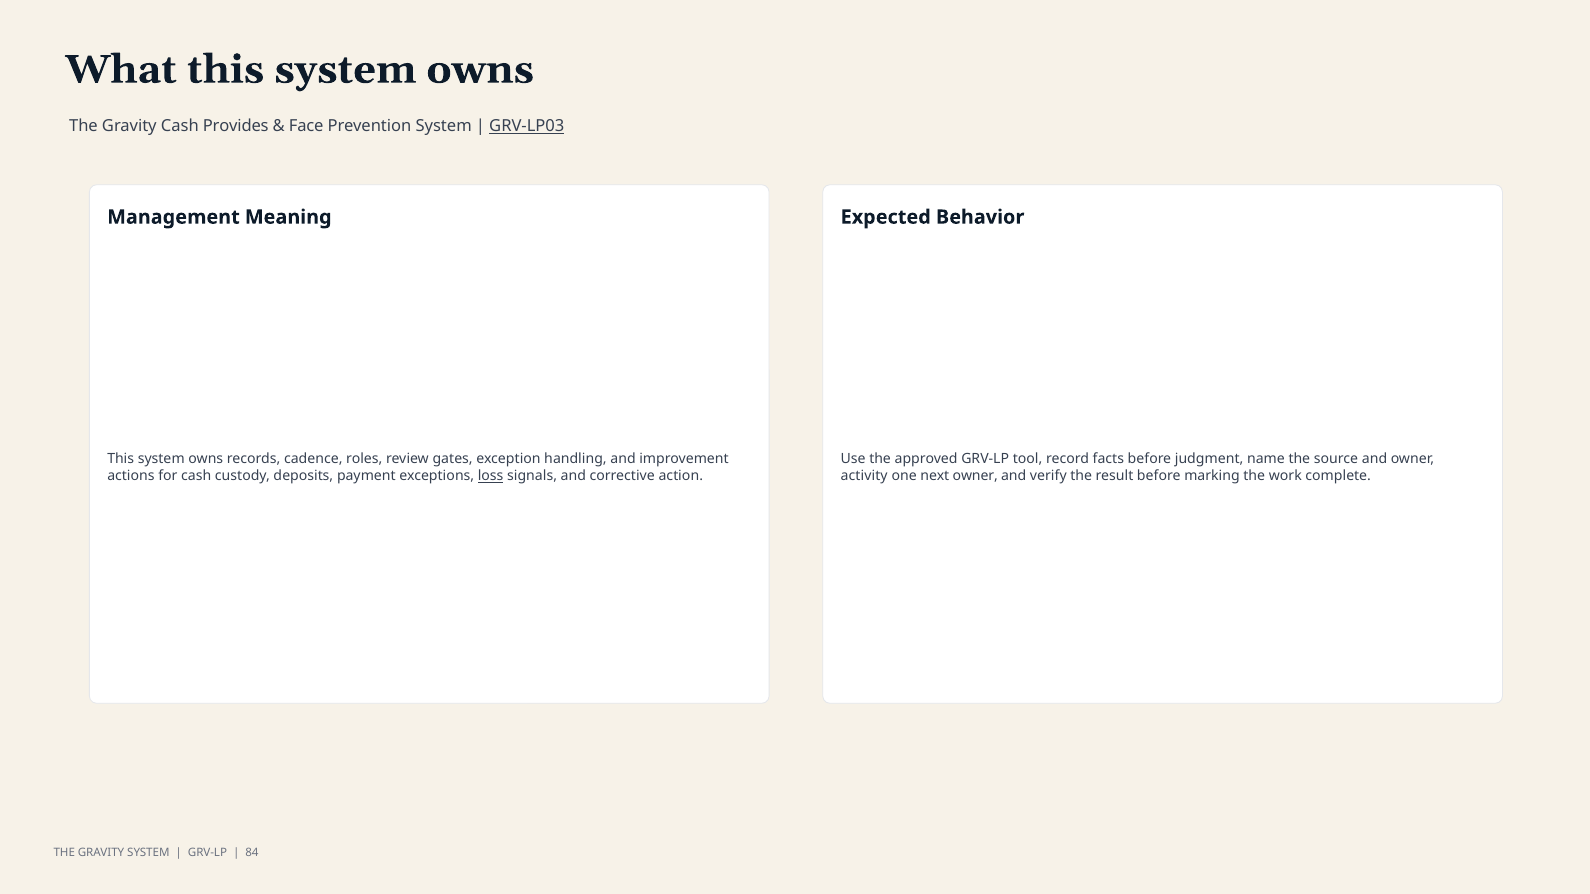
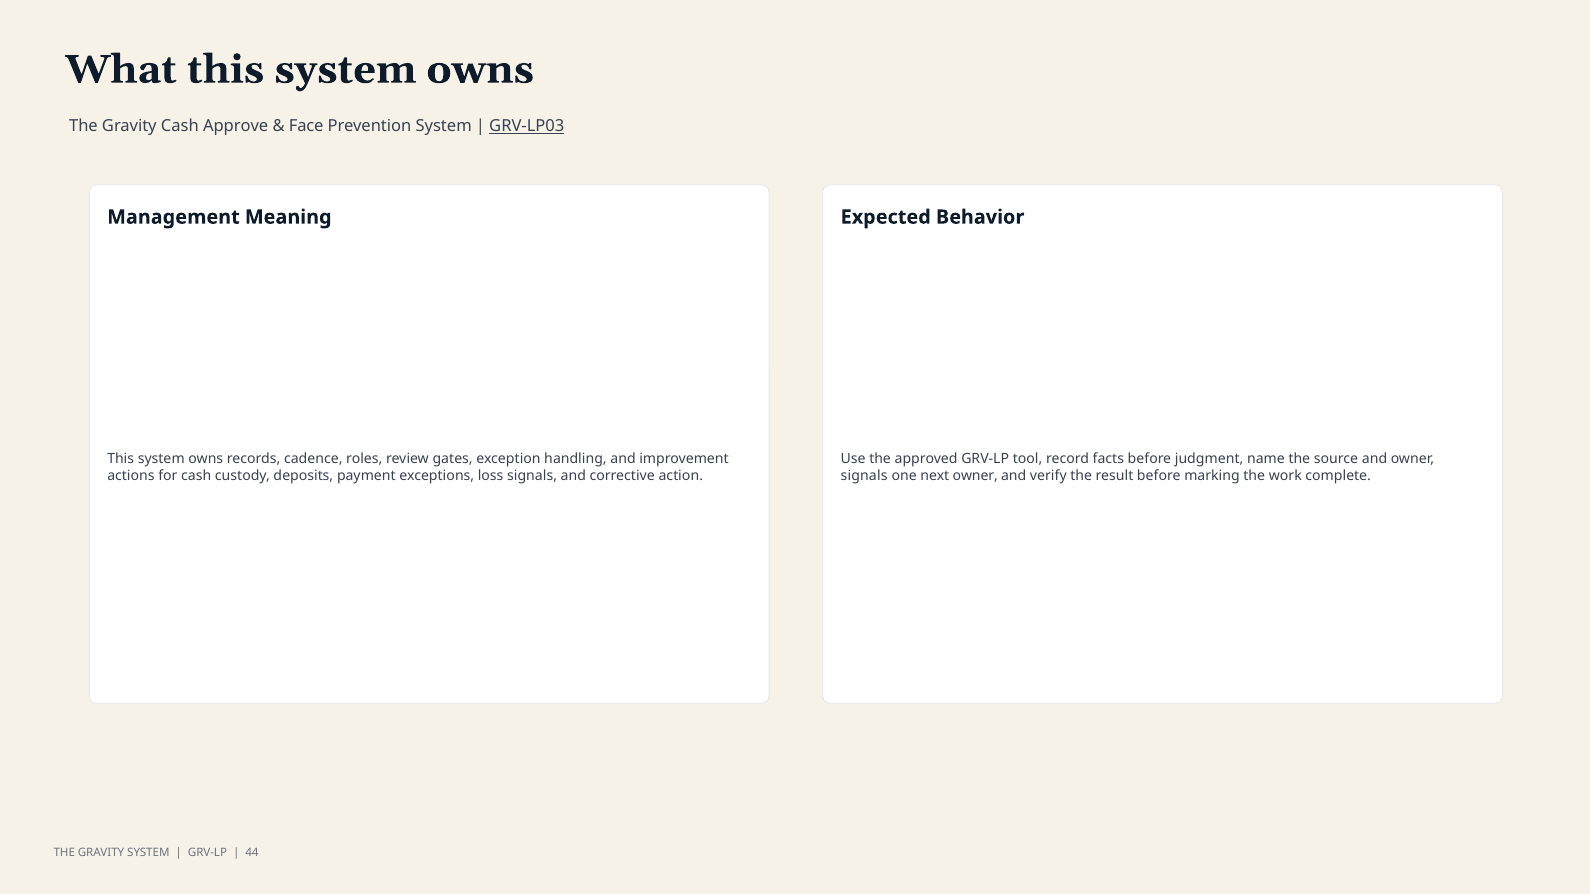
Provides: Provides -> Approve (236, 126)
loss underline: present -> none (491, 476)
activity: activity -> signals (864, 476)
84: 84 -> 44 (252, 853)
